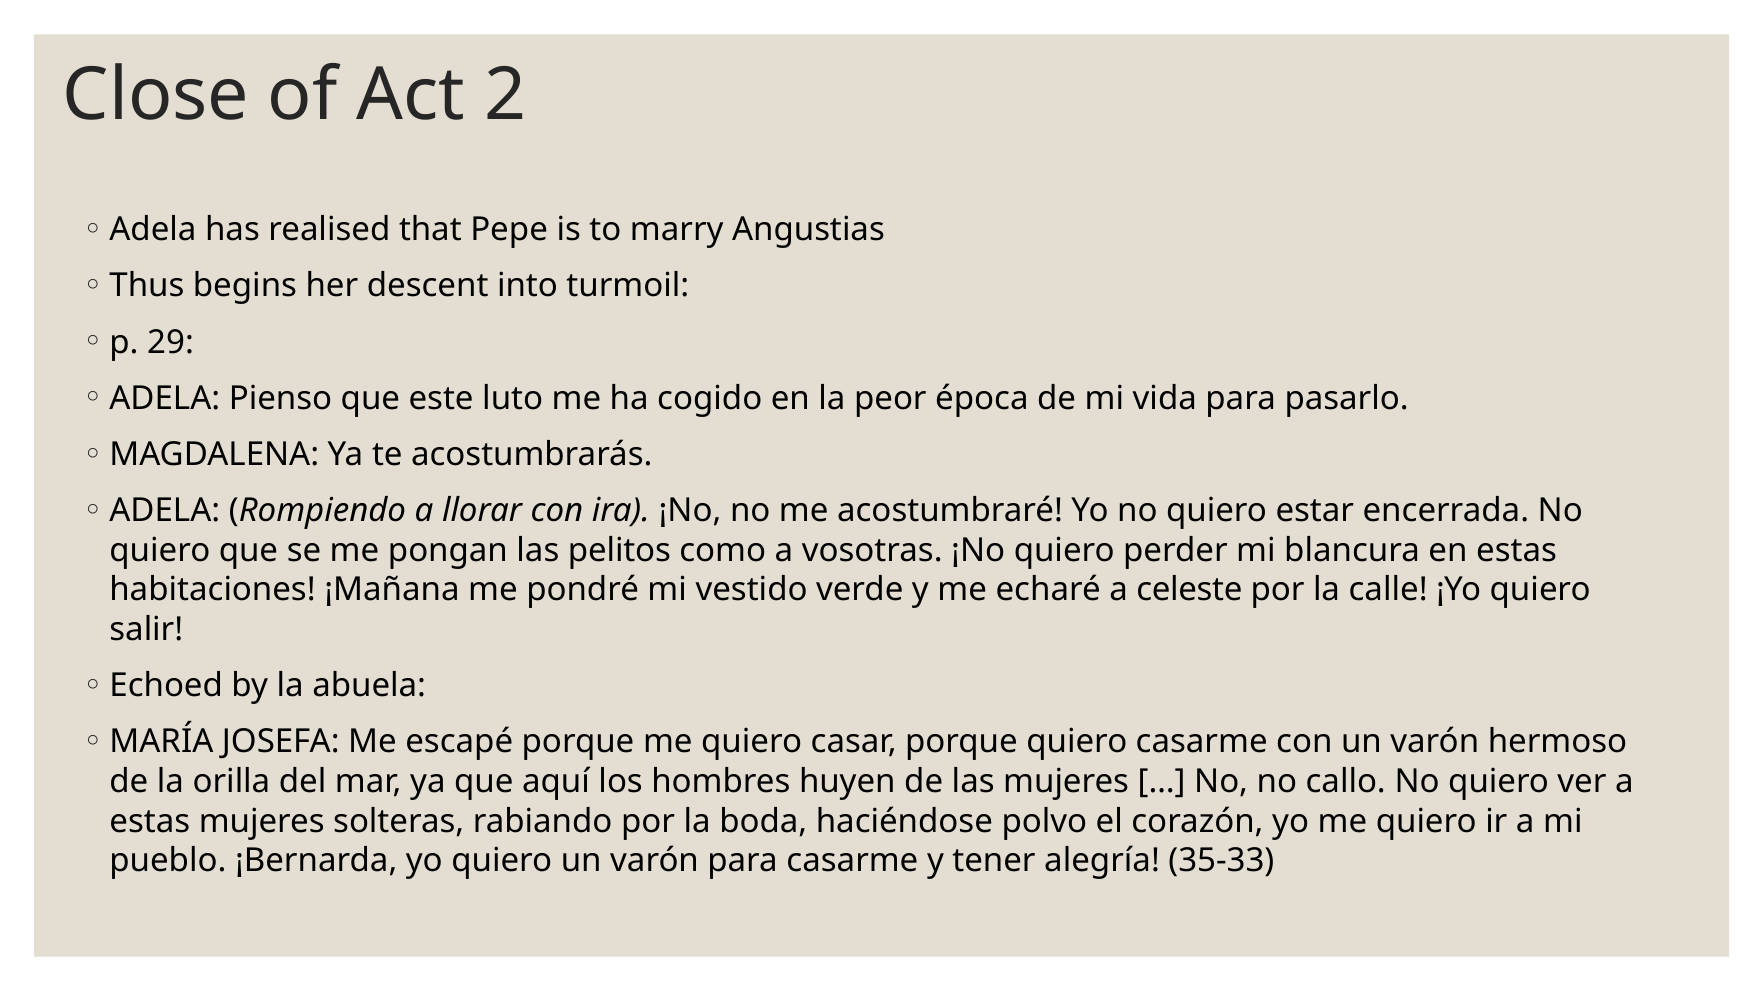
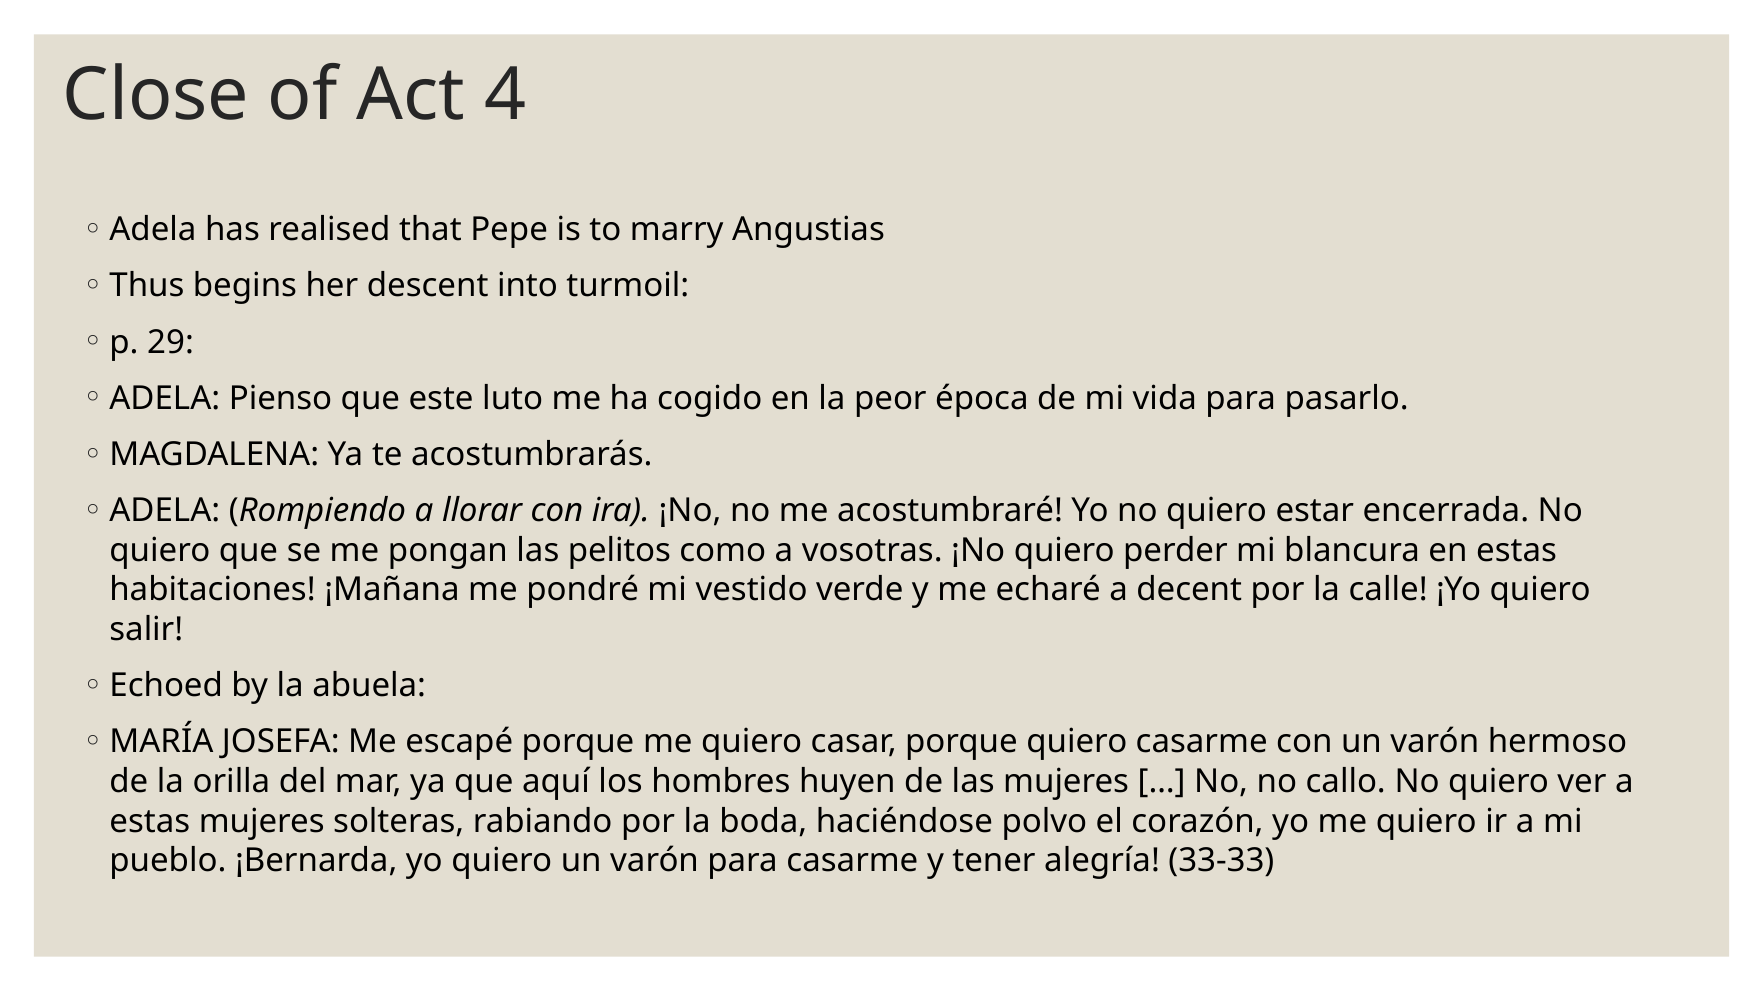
2: 2 -> 4 (505, 96)
celeste: celeste -> decent (1189, 590)
35-33: 35-33 -> 33-33 (1221, 862)
